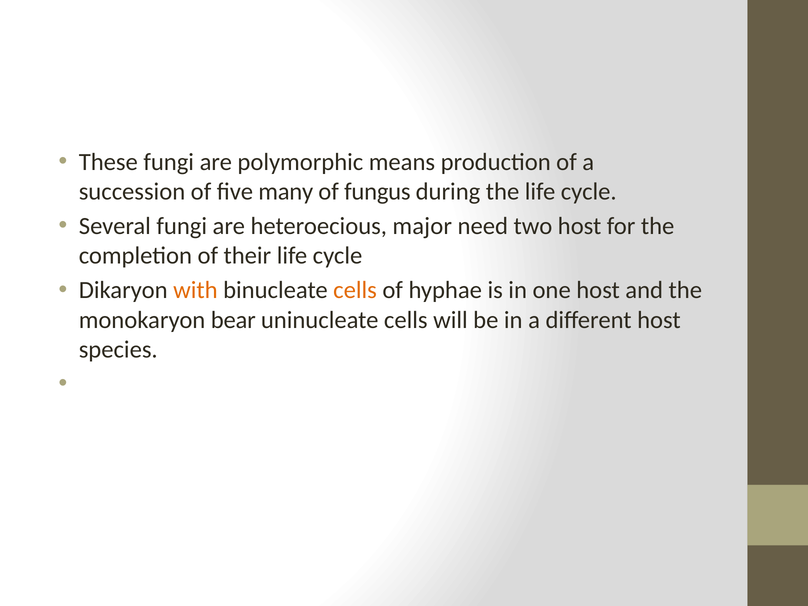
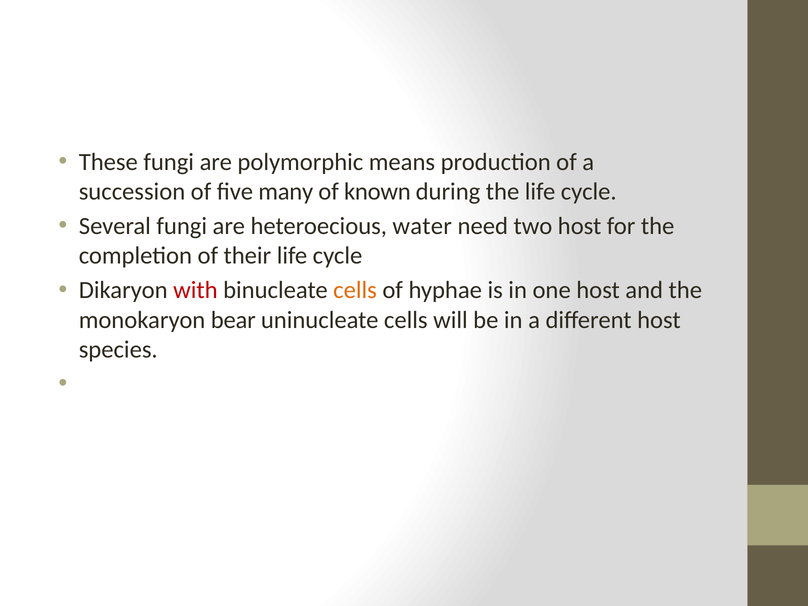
fungus: fungus -> known (377, 192)
major: major -> water (422, 226)
with colour: orange -> red (195, 290)
